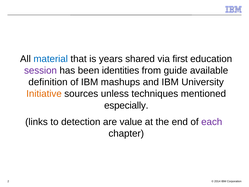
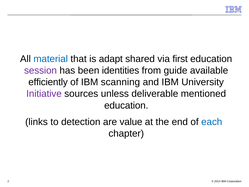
years: years -> adapt (111, 59)
definition: definition -> efficiently (48, 82)
mashups: mashups -> scanning (120, 82)
Initiative colour: orange -> purple (44, 94)
techniques: techniques -> deliverable (155, 94)
especially: especially -> education (126, 105)
each colour: purple -> blue (212, 122)
